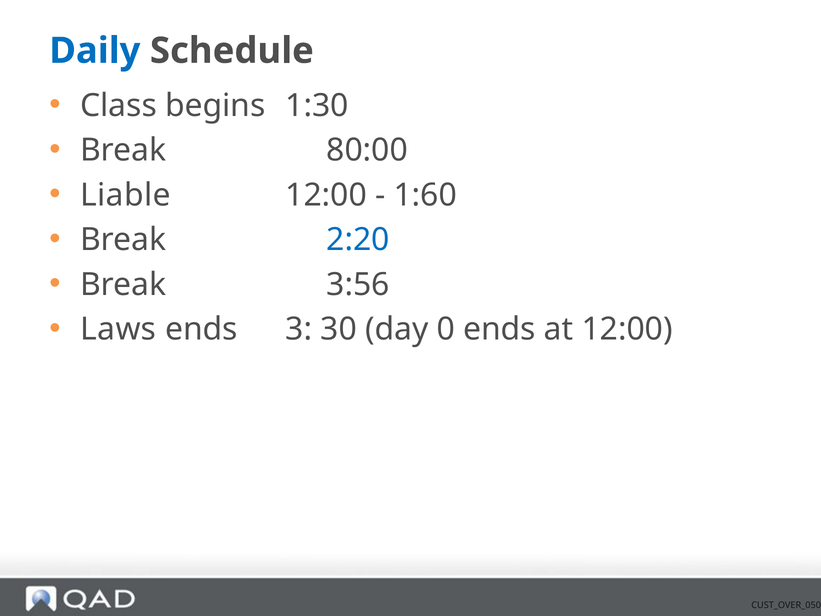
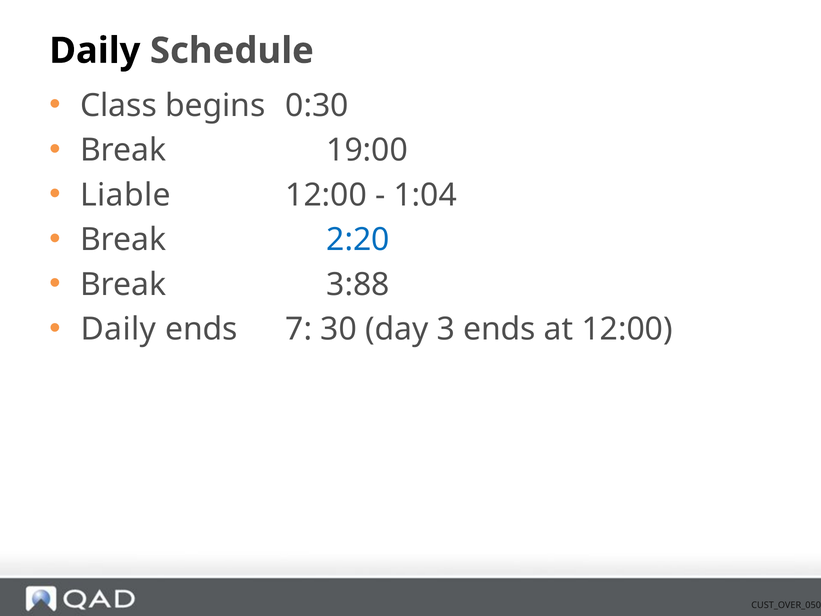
Daily colour: blue -> black (95, 51)
1:30: 1:30 -> 0:30 (317, 106)
80:00: 80:00 -> 19:00 (367, 150)
1:60: 1:60 -> 1:04 (425, 195)
3:56: 3:56 -> 3:88 (358, 285)
Laws: Laws -> Daily (118, 329)
3: 3 -> 7 (299, 329)
0: 0 -> 3 (446, 329)
